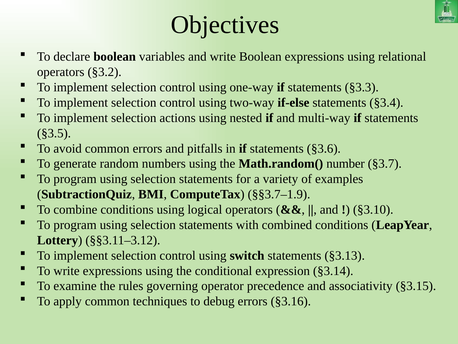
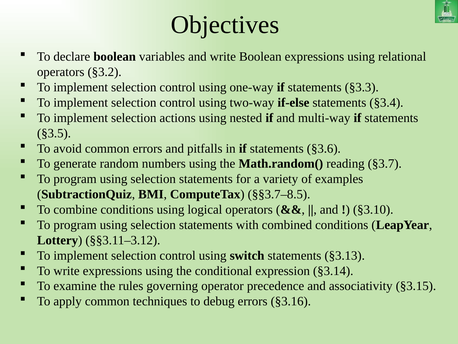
number: number -> reading (345, 164)
§§3.7–1.9: §§3.7–1.9 -> §§3.7–8.5 (279, 194)
